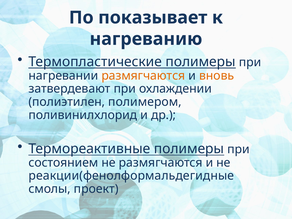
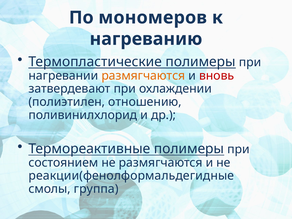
показывает: показывает -> мономеров (153, 18)
вновь colour: orange -> red (217, 76)
полимером: полимером -> отношению (145, 102)
проект: проект -> группа (96, 189)
